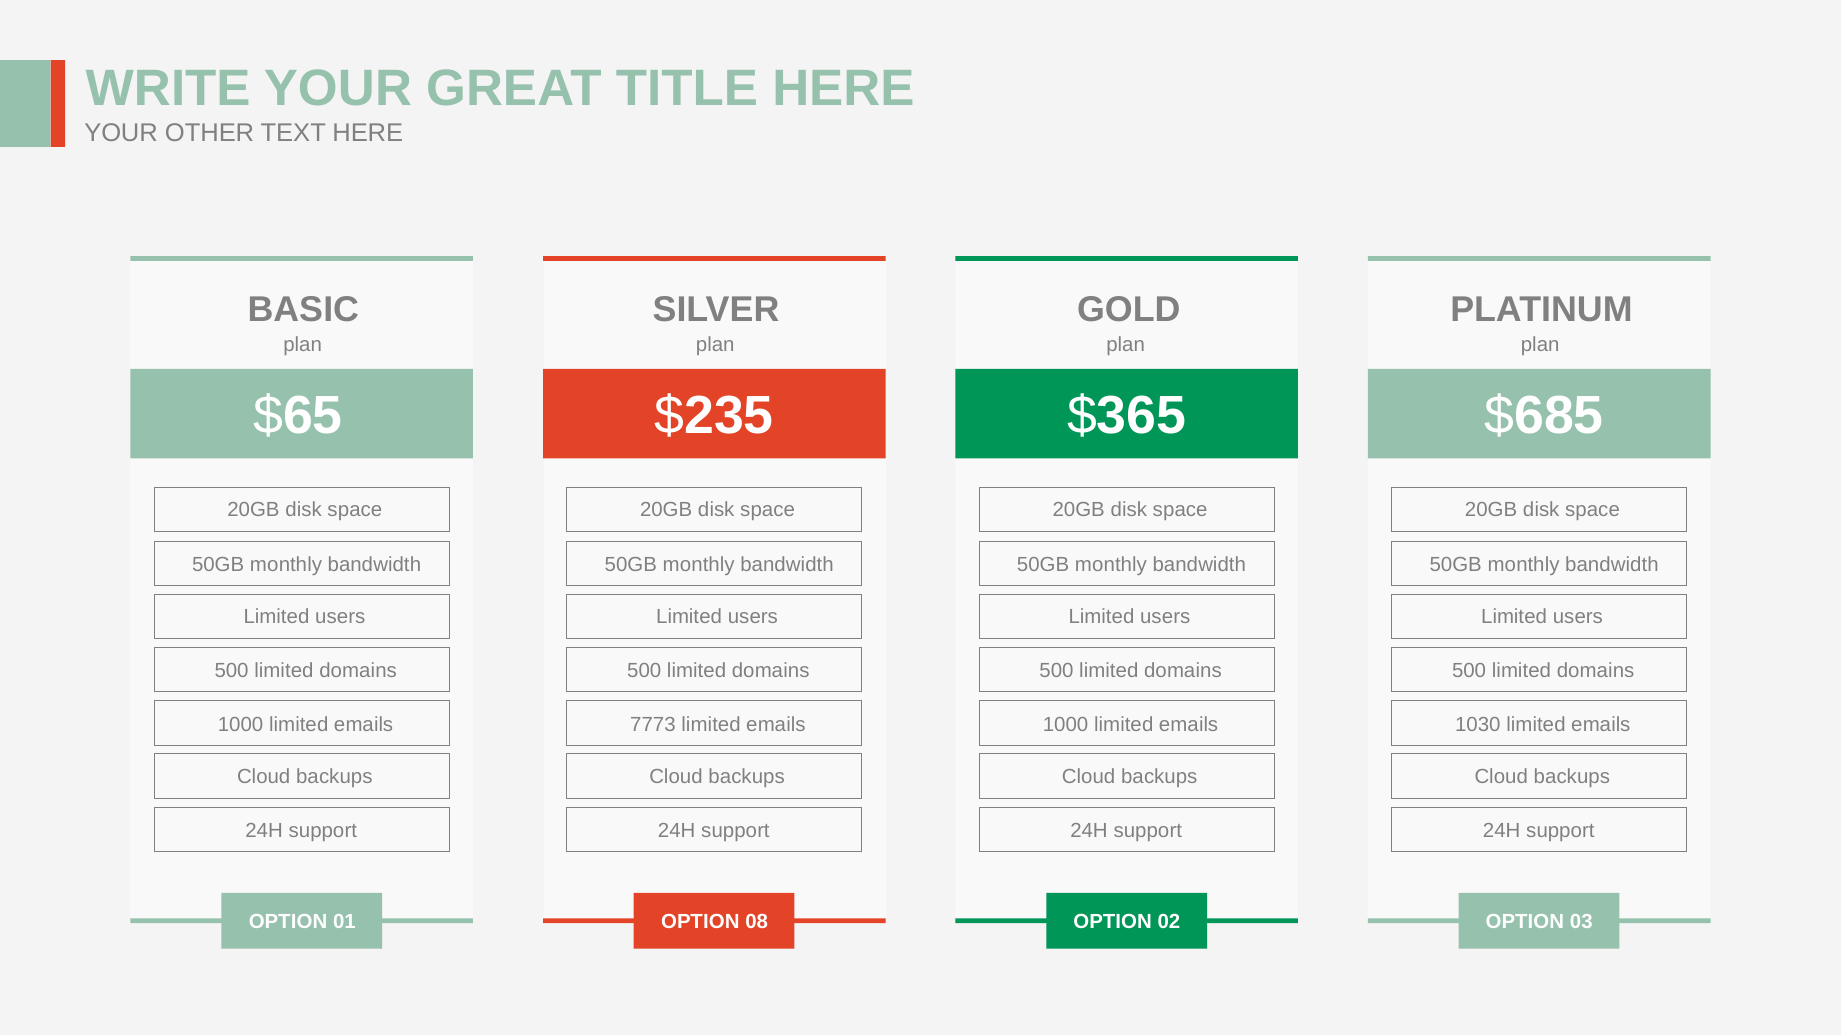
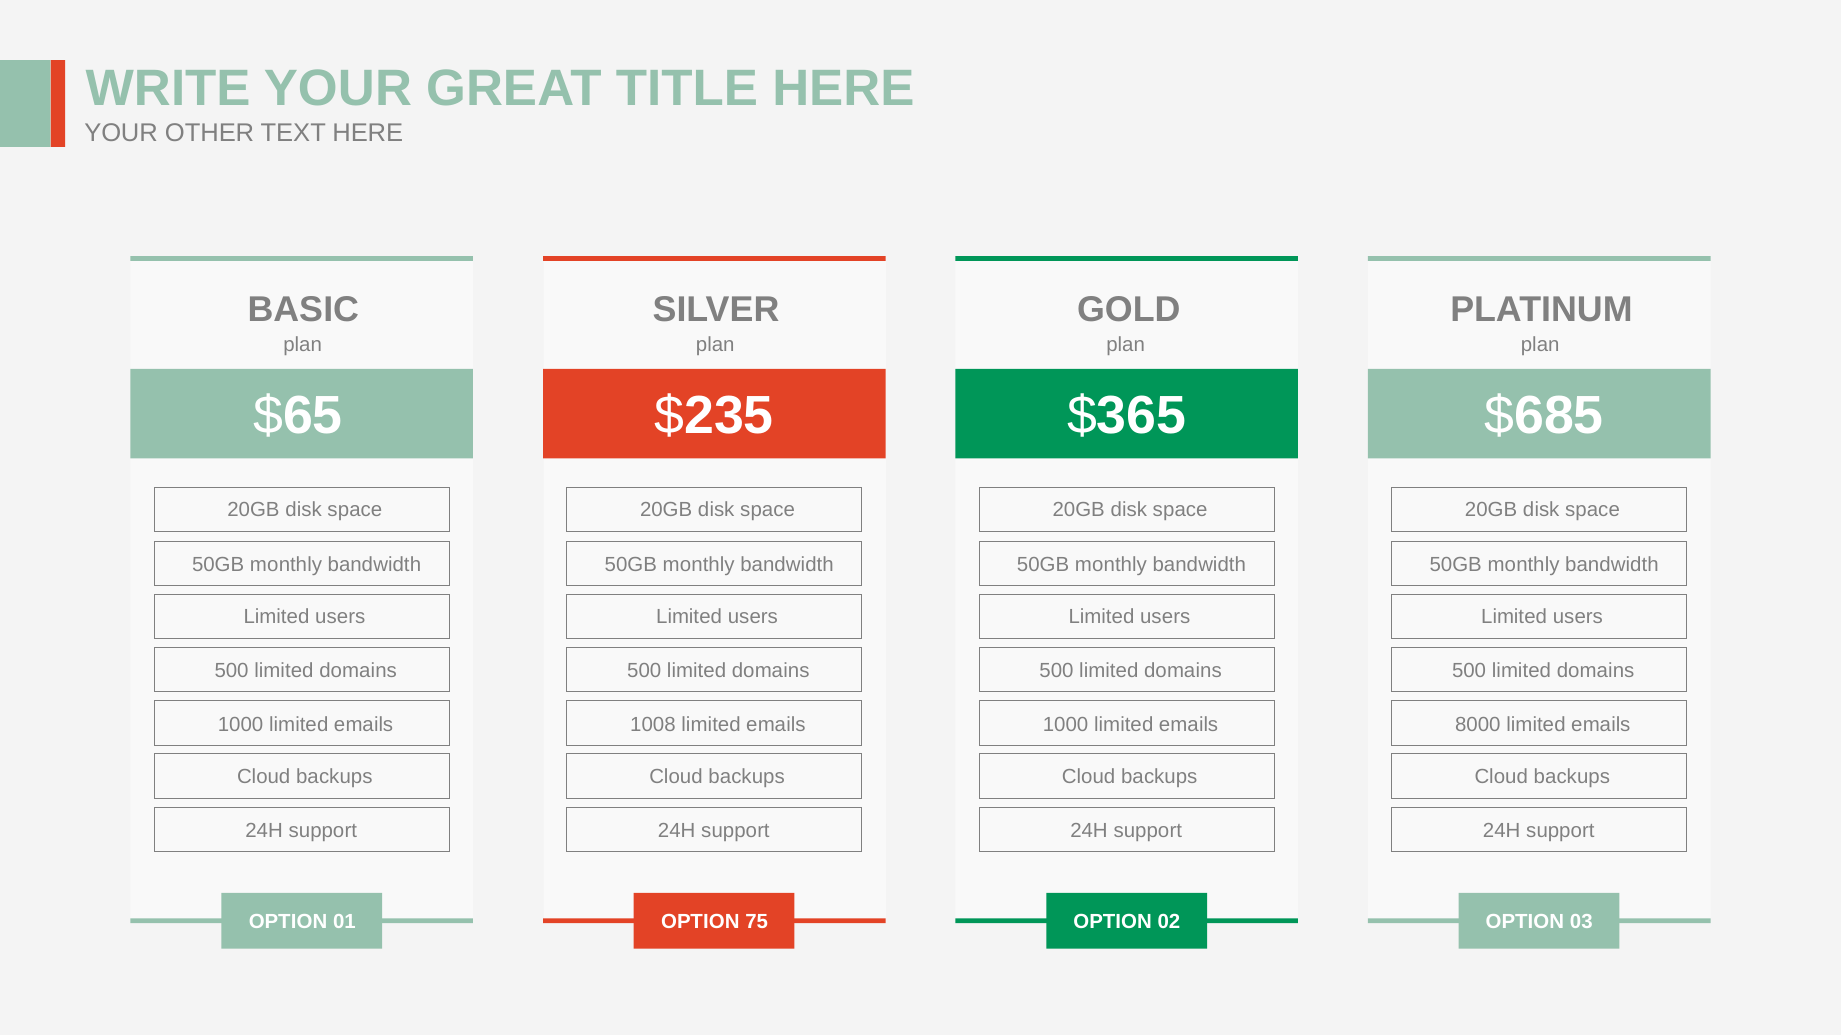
7773: 7773 -> 1008 (653, 725)
1030: 1030 -> 8000 (1478, 725)
08: 08 -> 75 (757, 922)
